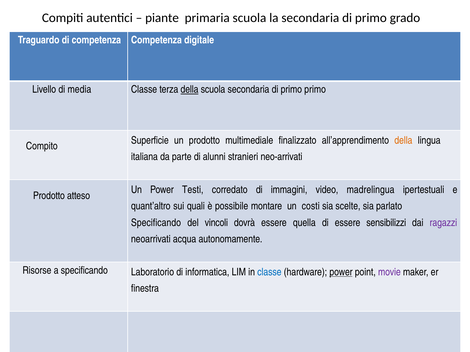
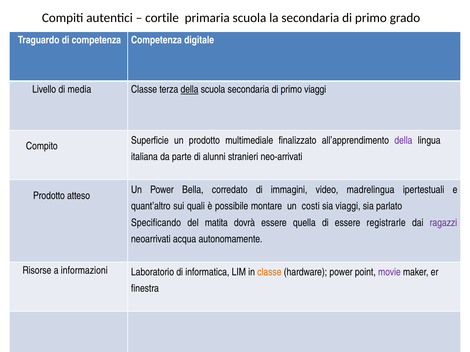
piante: piante -> cortile (162, 18)
primo primo: primo -> viaggi (315, 90)
della colour: orange -> purple (403, 141)
Testi: Testi -> Bella (193, 190)
sia scelte: scelte -> viaggi (348, 206)
vincoli: vincoli -> matita (216, 223)
sensibilizzi: sensibilizzi -> registrarle (386, 223)
a specificando: specificando -> informazioni (84, 271)
classe colour: blue -> orange (269, 272)
power underline: present -> none (341, 272)
